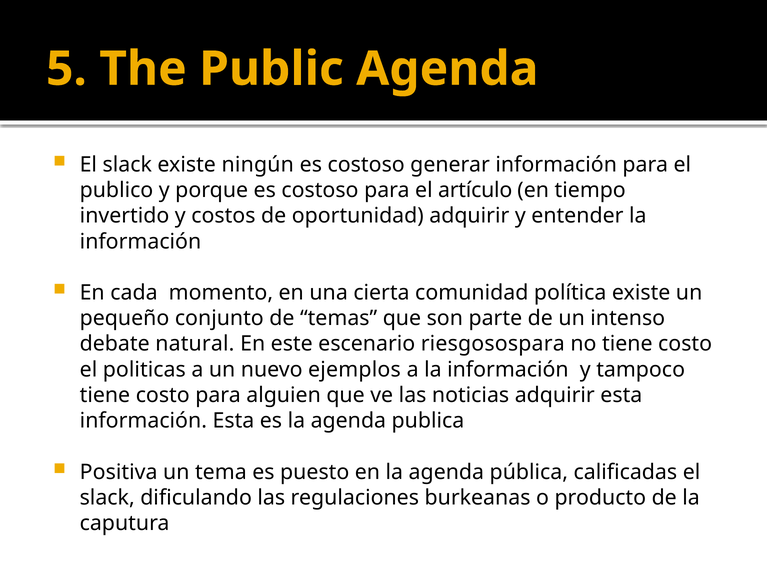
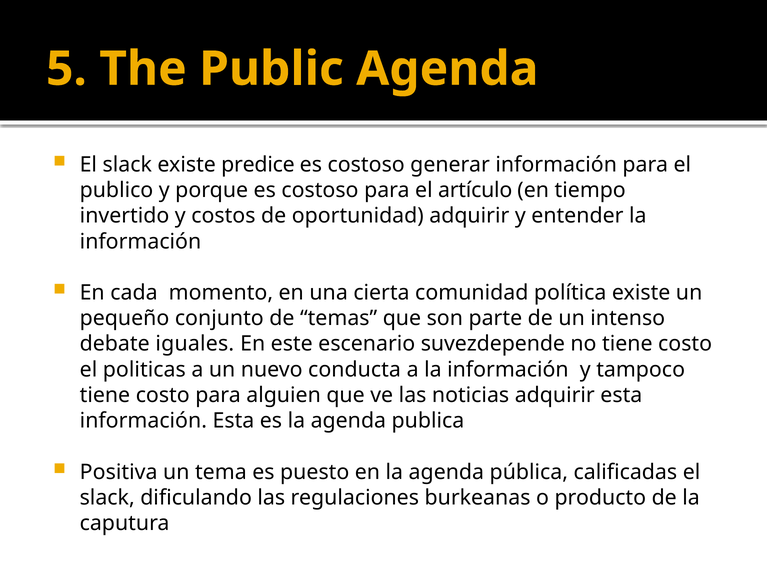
ningún: ningún -> predice (258, 164)
natural: natural -> iguales (195, 343)
riesgosospara: riesgosospara -> suvezdepende (493, 343)
ejemplos: ejemplos -> conducta (355, 369)
